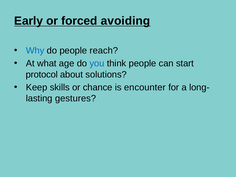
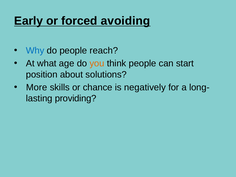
you colour: blue -> orange (97, 63)
protocol: protocol -> position (42, 74)
Keep: Keep -> More (37, 87)
encounter: encounter -> negatively (145, 87)
gestures: gestures -> providing (76, 98)
